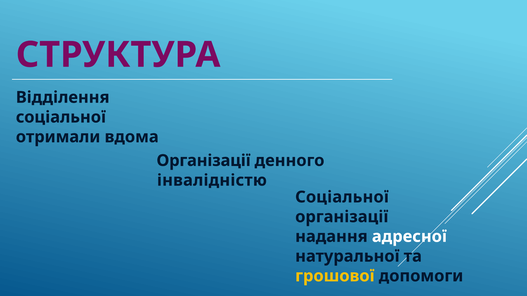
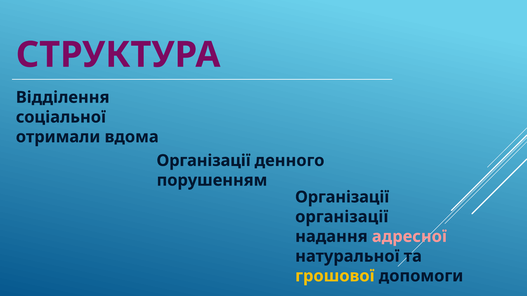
інвалідністю: інвалідністю -> порушенням (212, 181)
Соціальної: Соціальної -> Організації (342, 197)
адресної colour: white -> pink (409, 237)
